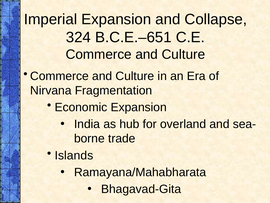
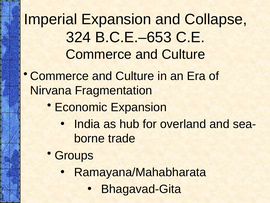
B.C.E.–651: B.C.E.–651 -> B.C.E.–653 (133, 37)
Islands: Islands -> Groups (74, 155)
